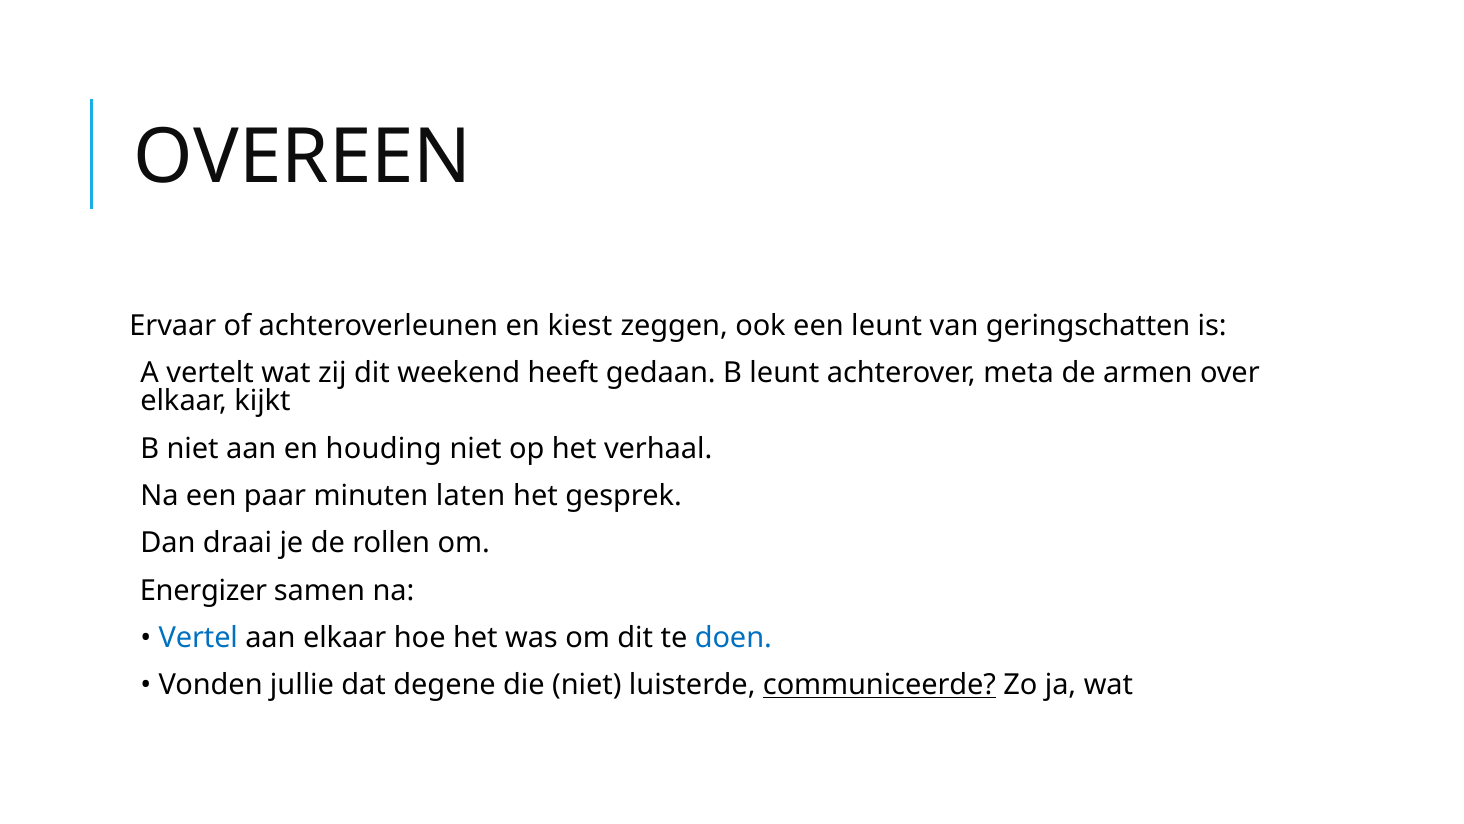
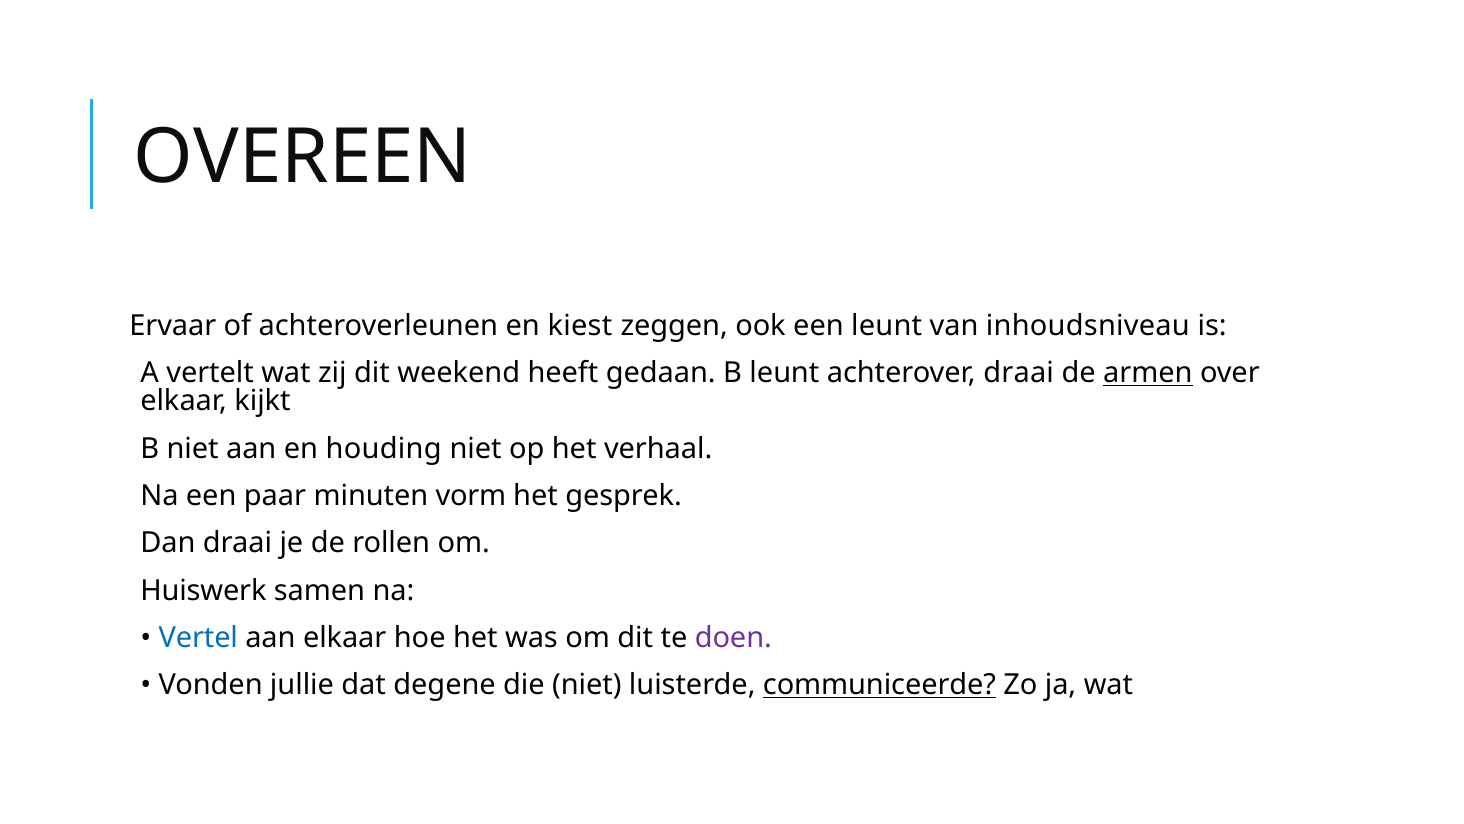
geringschatten: geringschatten -> inhoudsniveau (1088, 326)
achterover meta: meta -> draai (1019, 373)
armen underline: none -> present (1148, 373)
laten: laten -> vorm (471, 496)
Energizer: Energizer -> Huiswerk (203, 590)
doen colour: blue -> purple (733, 637)
